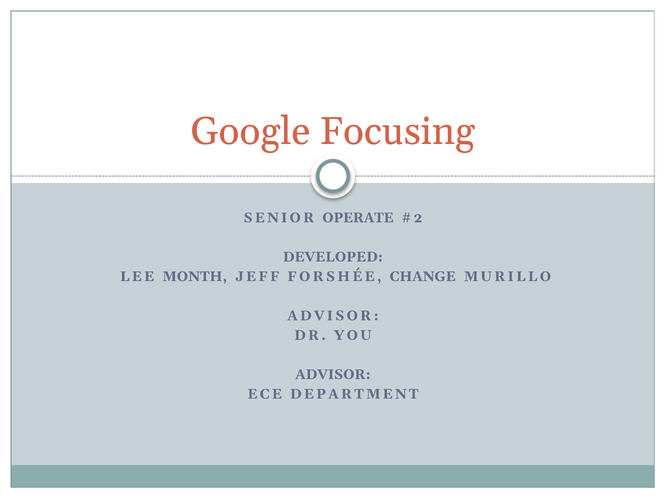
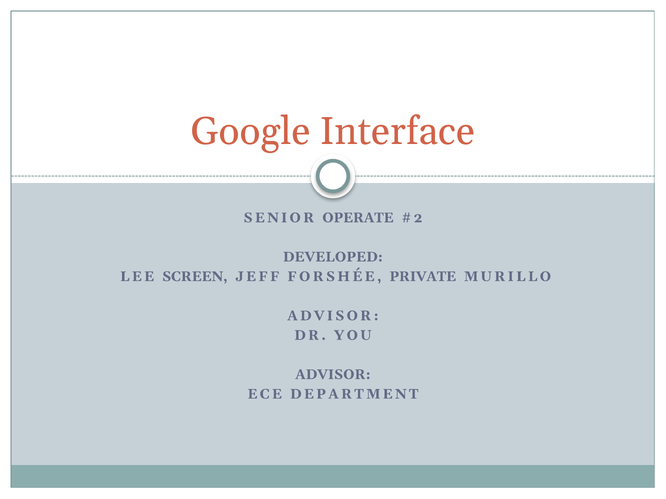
Focusing: Focusing -> Interface (397, 131)
MONTH: MONTH -> SCREEN (195, 277)
CHANGE: CHANGE -> PRIVATE (423, 277)
